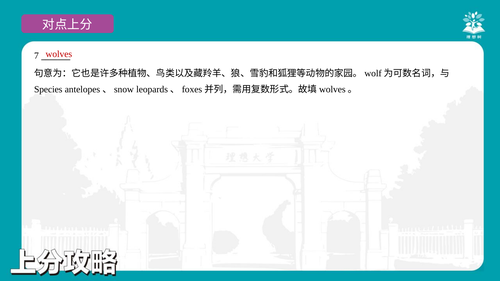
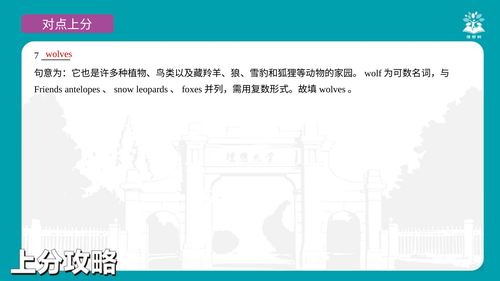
Species: Species -> Friends (48, 90)
